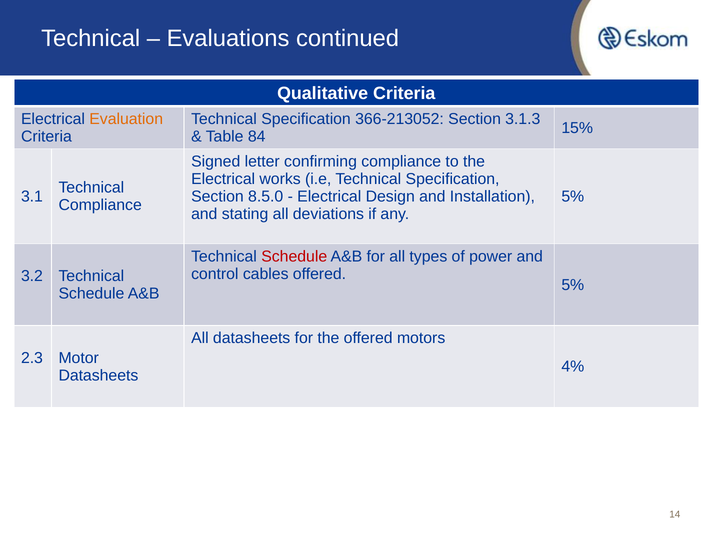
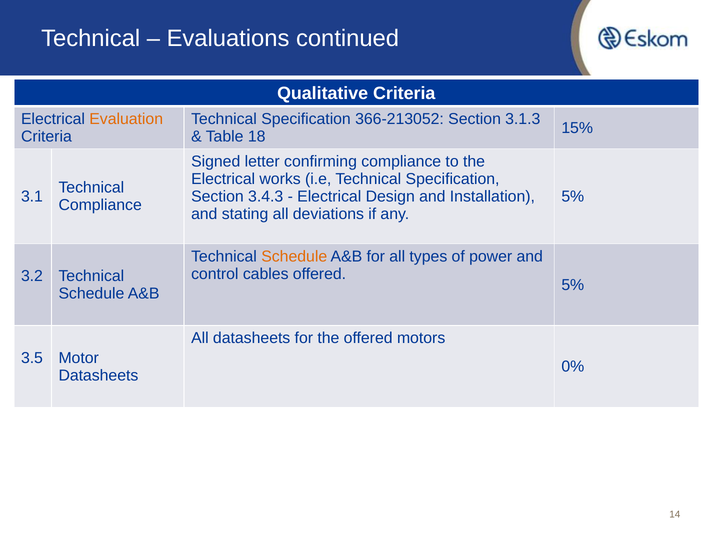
84: 84 -> 18 (257, 137)
8.5.0: 8.5.0 -> 3.4.3 (266, 197)
Schedule colour: red -> orange (294, 257)
2.3: 2.3 -> 3.5 (32, 358)
4%: 4% -> 0% (573, 367)
